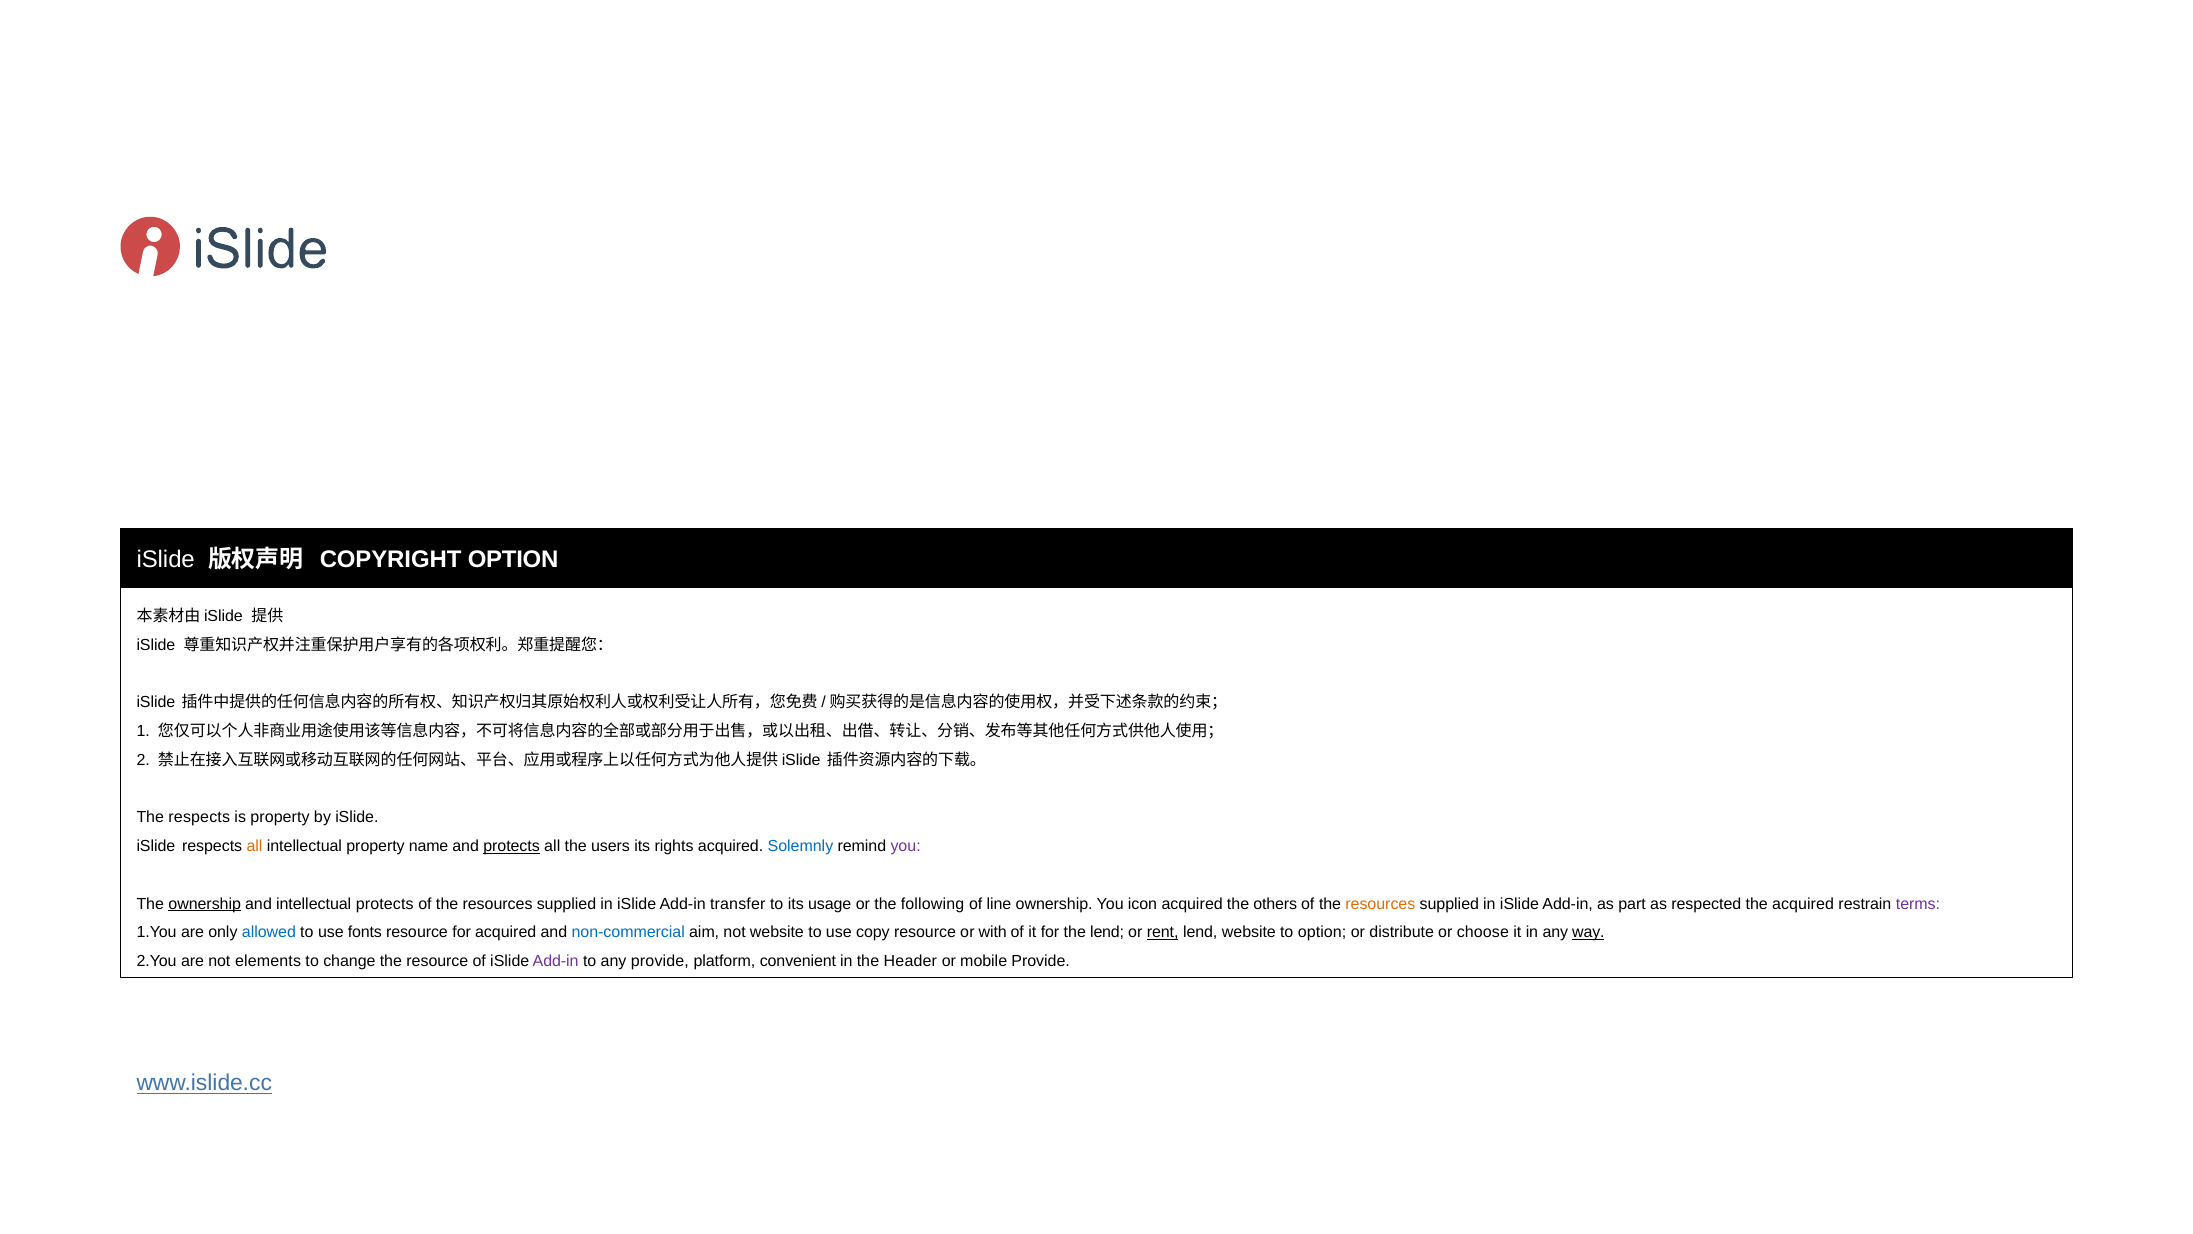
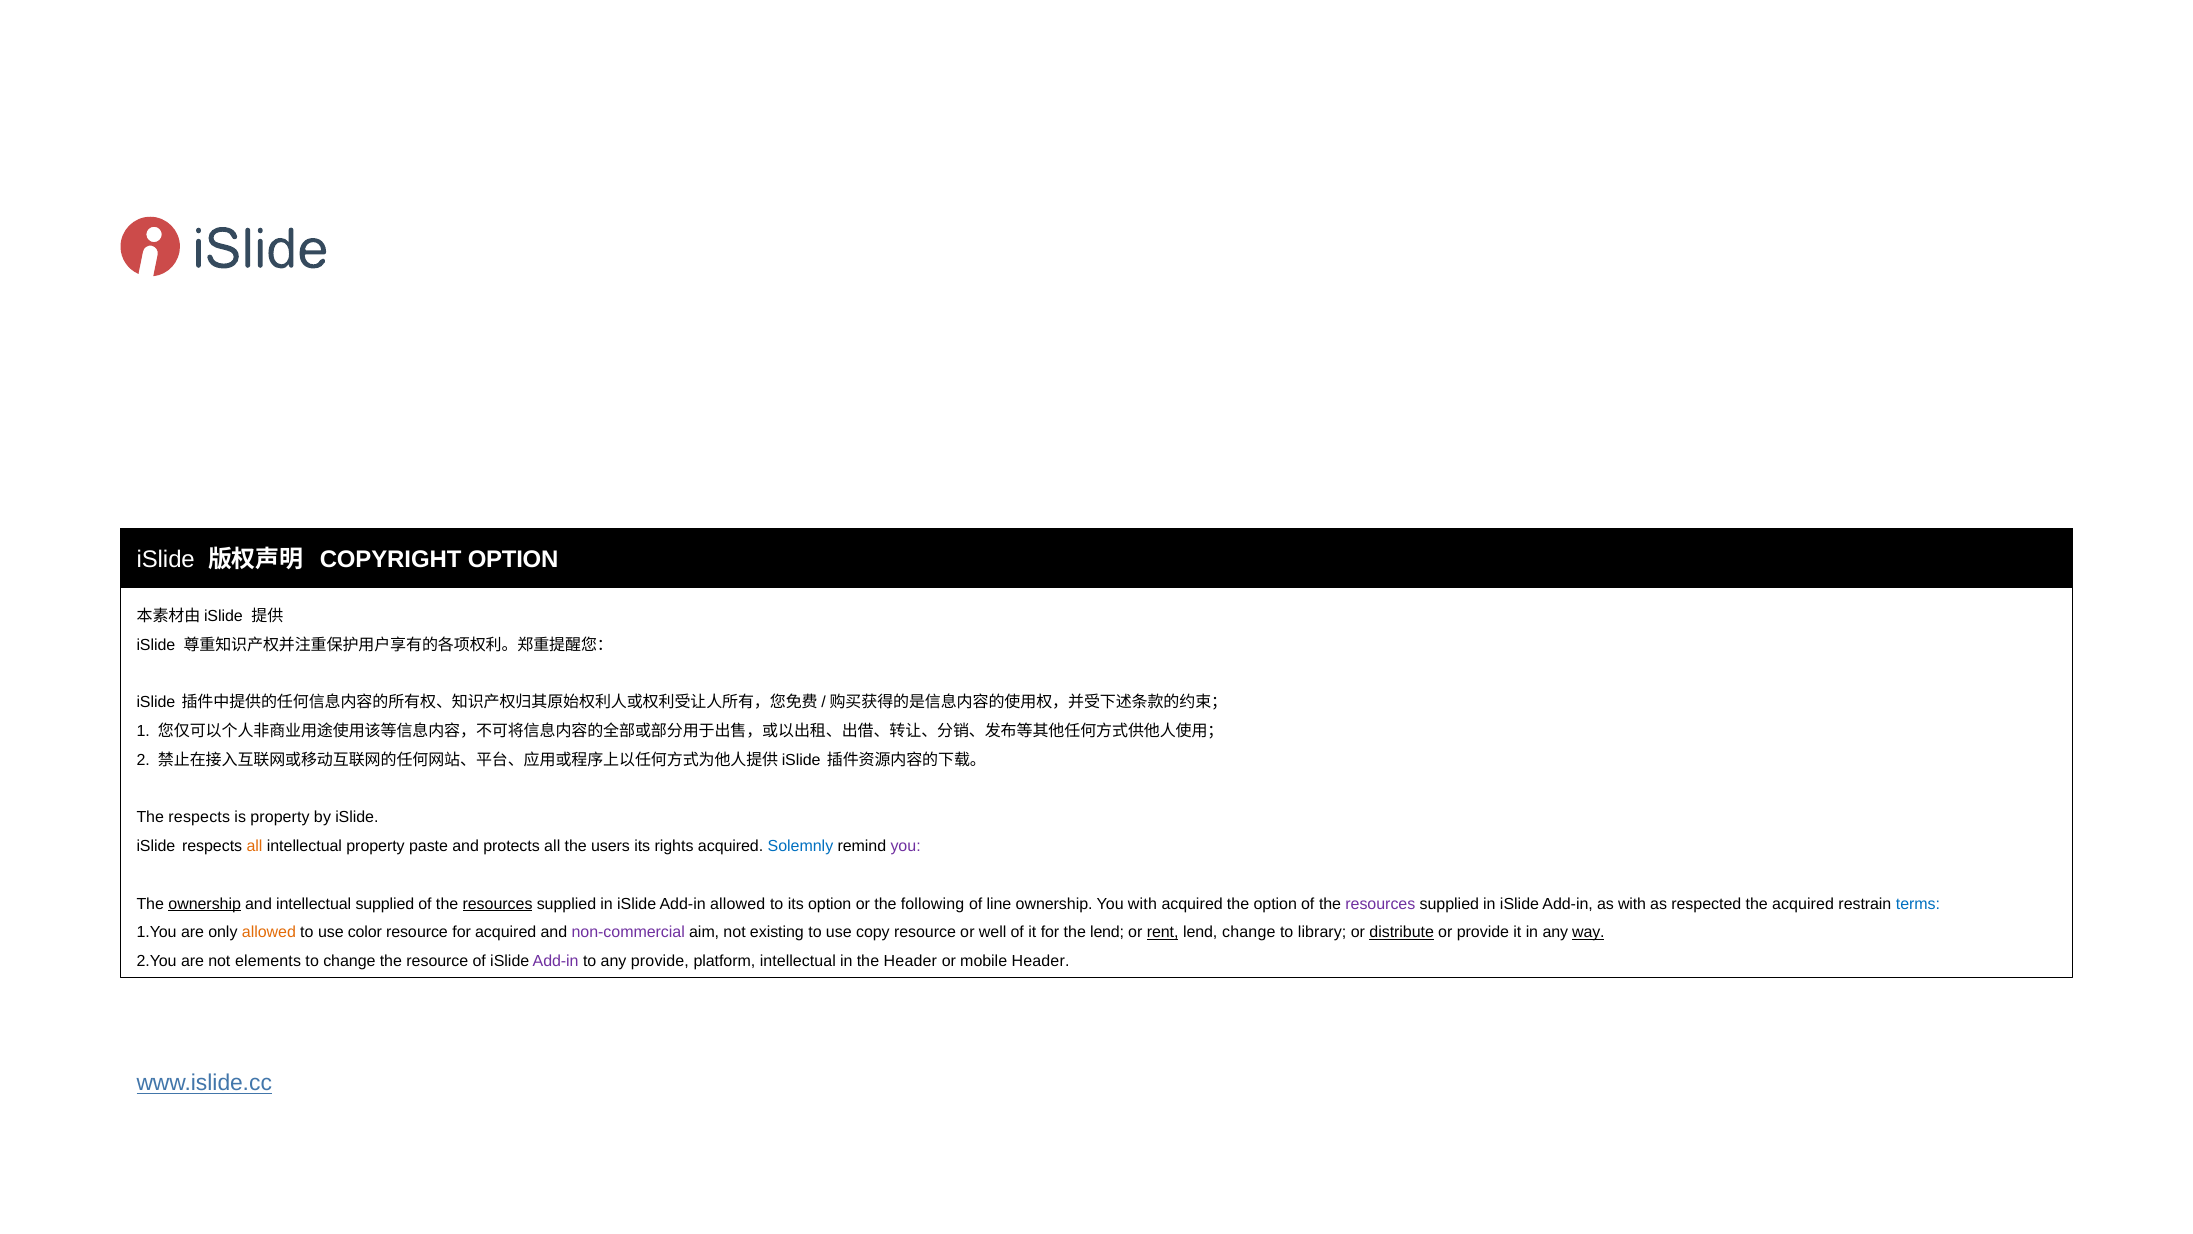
name: name -> paste (429, 846)
protects underline: present -> none (512, 846)
intellectual protects: protects -> supplied (385, 903)
resources underline: none -> present (498, 903)
Add-in transfer: transfer -> allowed (738, 903)
its usage: usage -> option (830, 903)
You icon: icon -> with (1142, 903)
the others: others -> option (1275, 903)
resources colour: orange -> purple (1380, 903)
as part: part -> with (1632, 903)
terms colour: purple -> blue (1918, 903)
allowed colour: blue -> orange (269, 932)
fonts: fonts -> color (365, 932)
non-commercial colour: blue -> purple (628, 932)
not website: website -> existing (777, 932)
with: with -> well (993, 932)
lend website: website -> change (1249, 932)
to option: option -> library (1322, 932)
distribute underline: none -> present (1402, 932)
or choose: choose -> provide (1483, 932)
platform convenient: convenient -> intellectual (798, 961)
mobile Provide: Provide -> Header (1041, 961)
